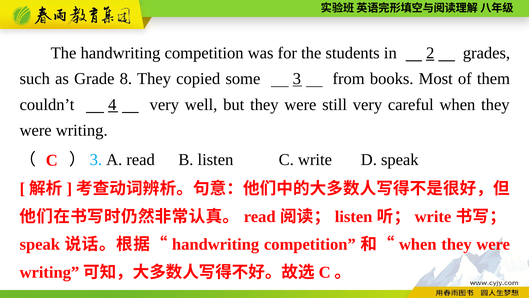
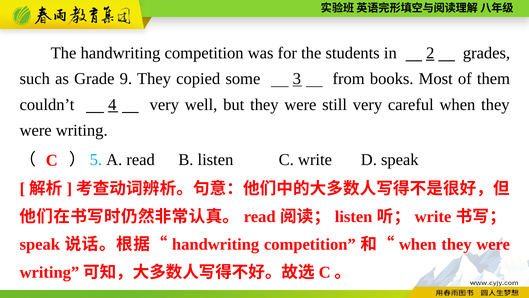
8: 8 -> 9 (126, 79)
3: 3 -> 5 (96, 160)
